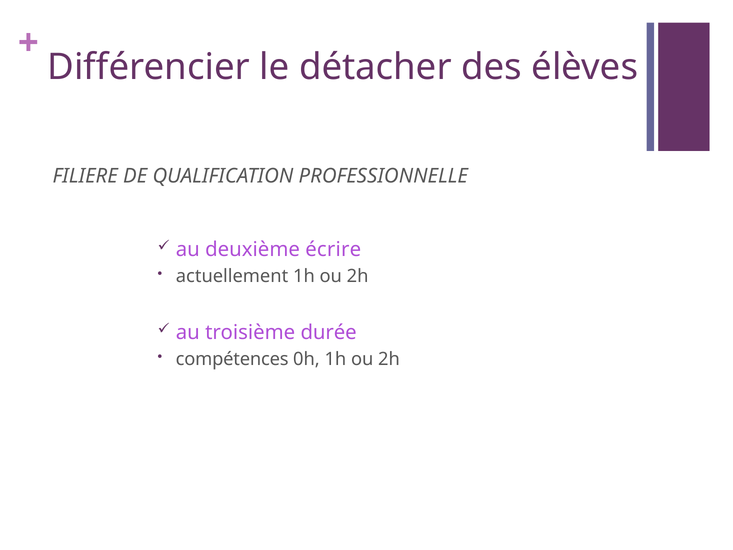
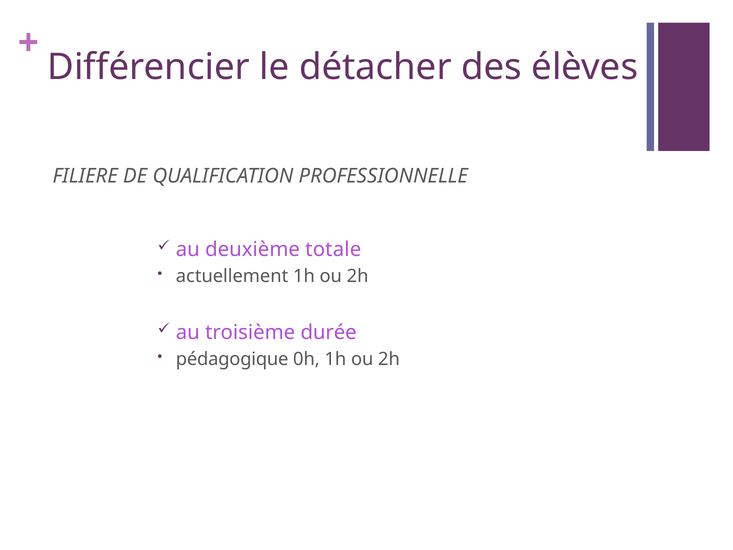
écrire: écrire -> totale (333, 250)
compétences: compétences -> pédagogique (232, 359)
